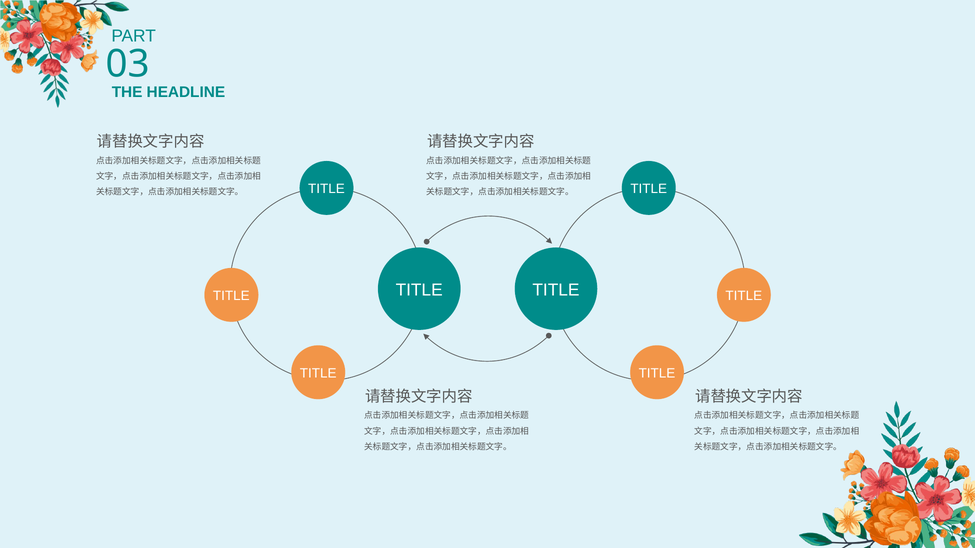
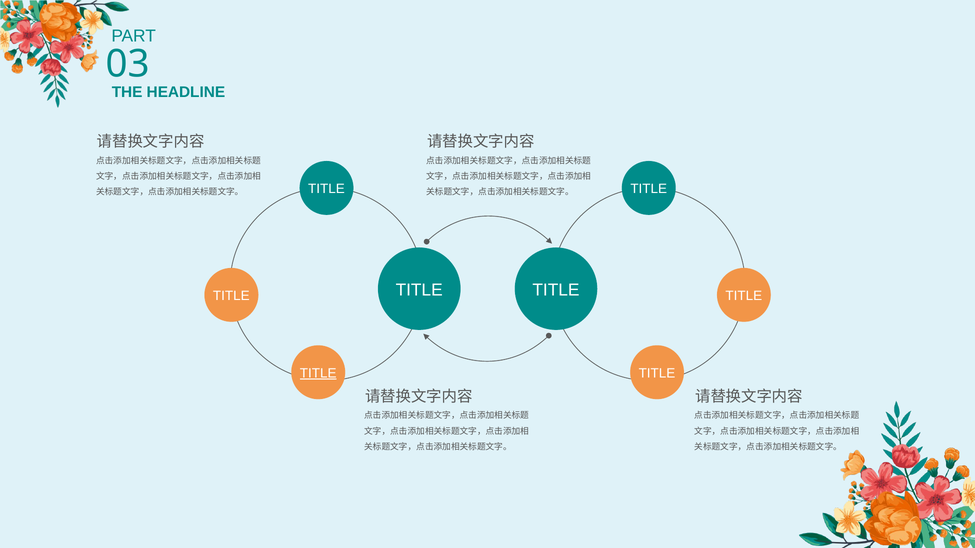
TITLE underline: none -> present (318, 373)
